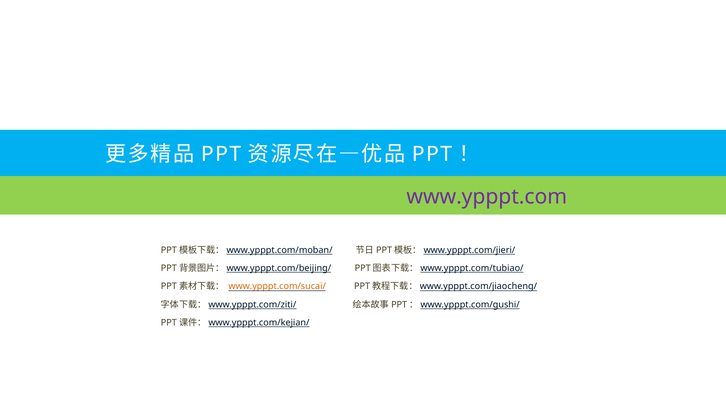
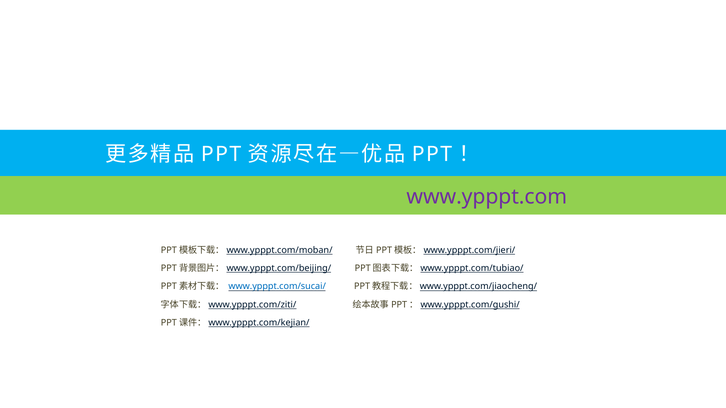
www.ypppt.com/sucai/ colour: orange -> blue (277, 287)
